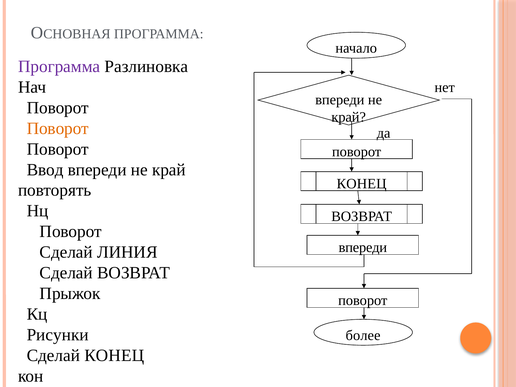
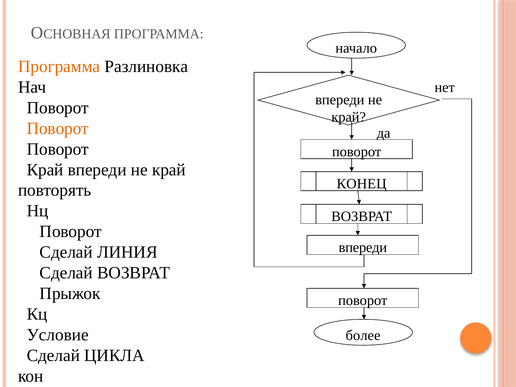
Программа colour: purple -> orange (59, 66)
Ввод: Ввод -> Край (45, 170)
Рисунки: Рисунки -> Условие (58, 335)
Сделай КОНЕЦ: КОНЕЦ -> ЦИКЛА (114, 355)
